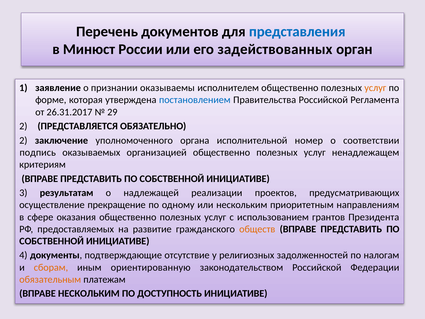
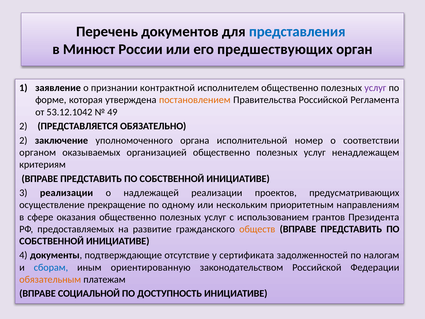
задействованных: задействованных -> предшествующих (275, 49)
оказываемы: оказываемы -> контрактной (167, 88)
услуг colour: orange -> purple (375, 88)
постановлением colour: blue -> orange (195, 100)
26.31.2017: 26.31.2017 -> 53.12.1042 (69, 112)
29: 29 -> 49 (112, 112)
подпись: подпись -> органом (38, 152)
3 результатам: результатам -> реализации (67, 193)
религиозных: религиозных -> сертификата (247, 255)
сборам colour: orange -> blue (51, 267)
ВПРАВЕ НЕСКОЛЬКИМ: НЕСКОЛЬКИМ -> СОЦИАЛЬНОЙ (89, 293)
